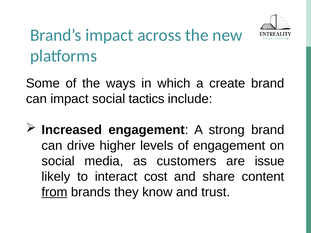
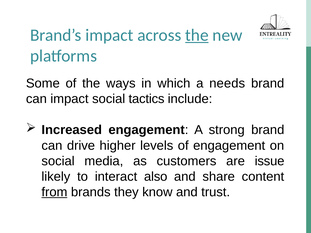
the underline: none -> present (197, 35)
create: create -> needs (227, 83)
cost: cost -> also (156, 177)
